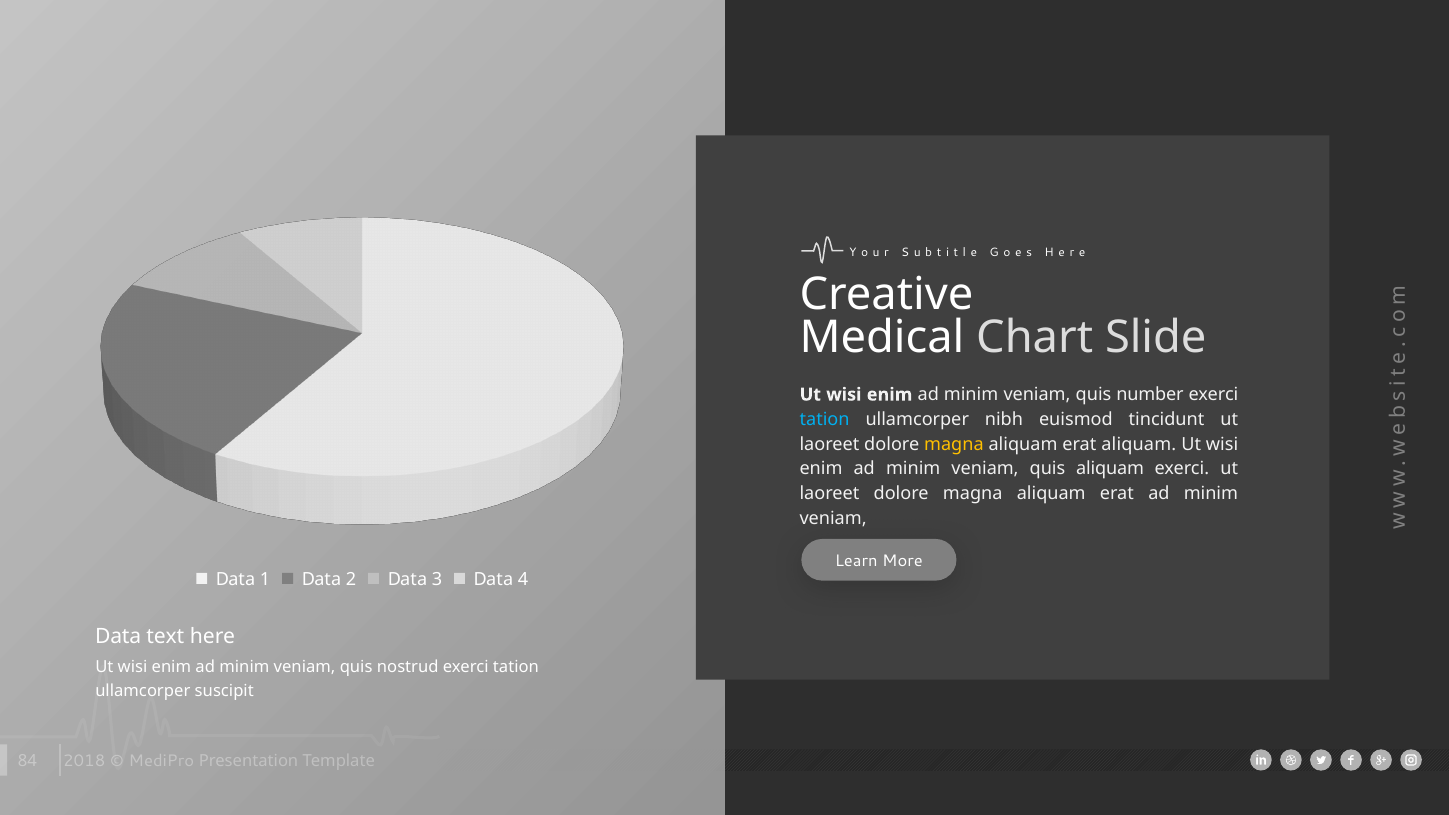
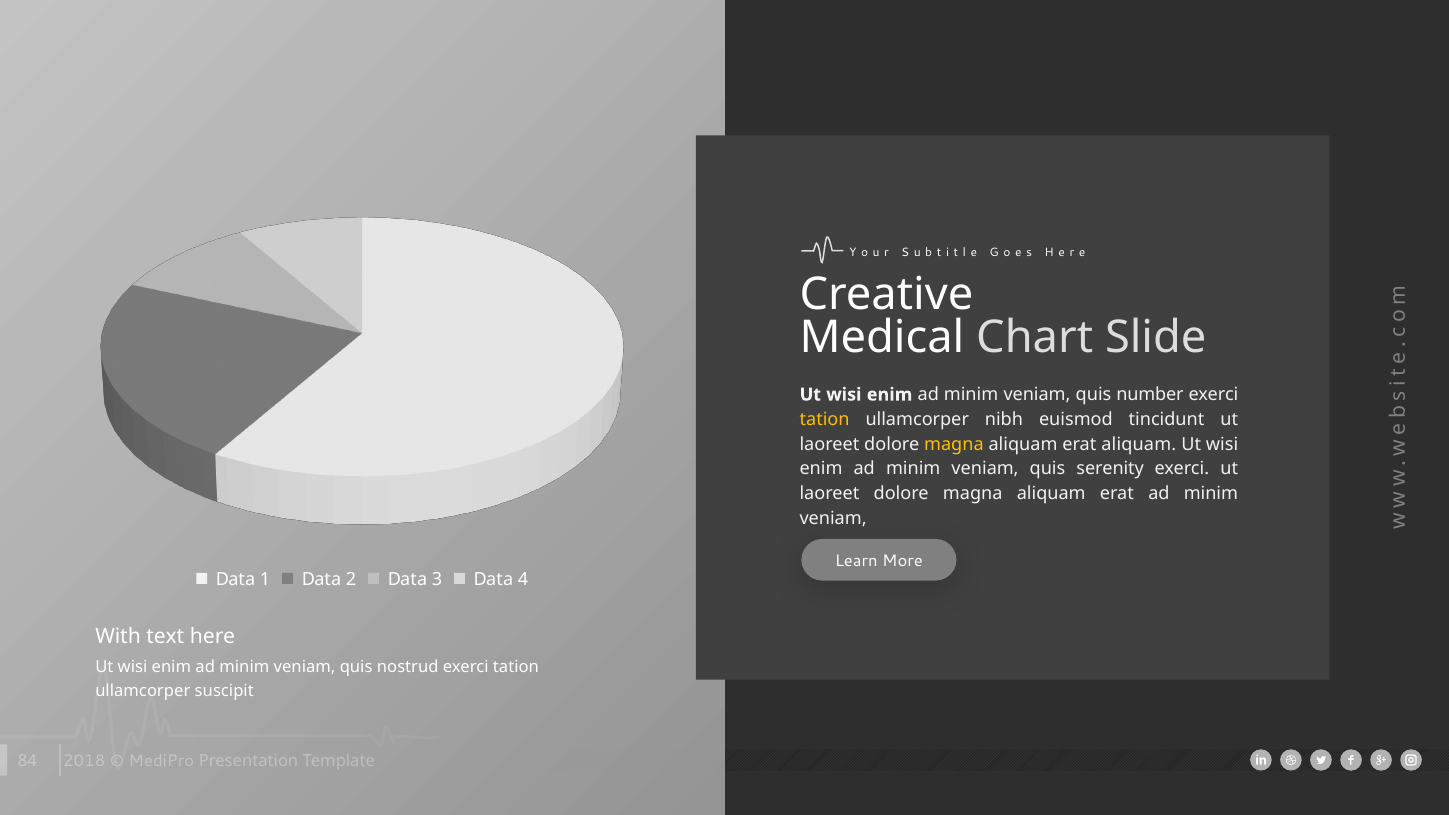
tation colour: light blue -> yellow (825, 419)
quis aliquam: aliquam -> serenity (1110, 469)
Data: Data -> With (118, 637)
